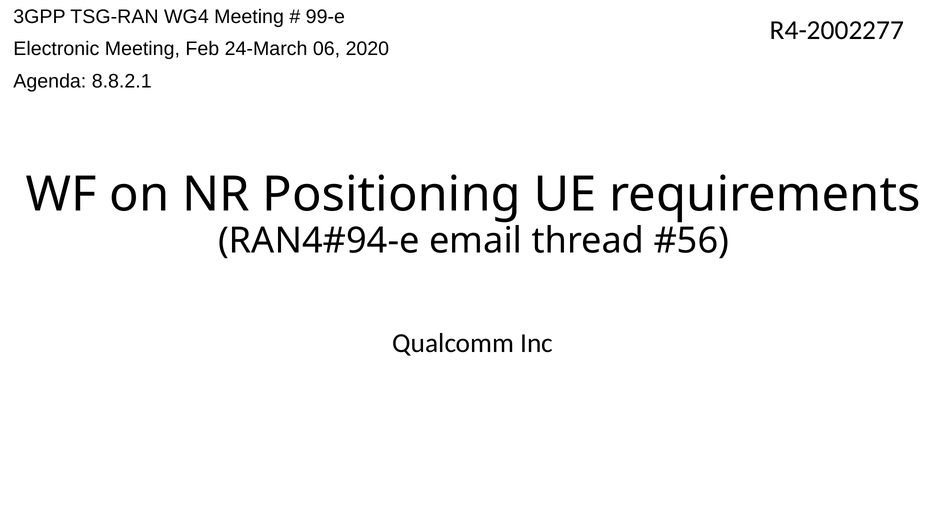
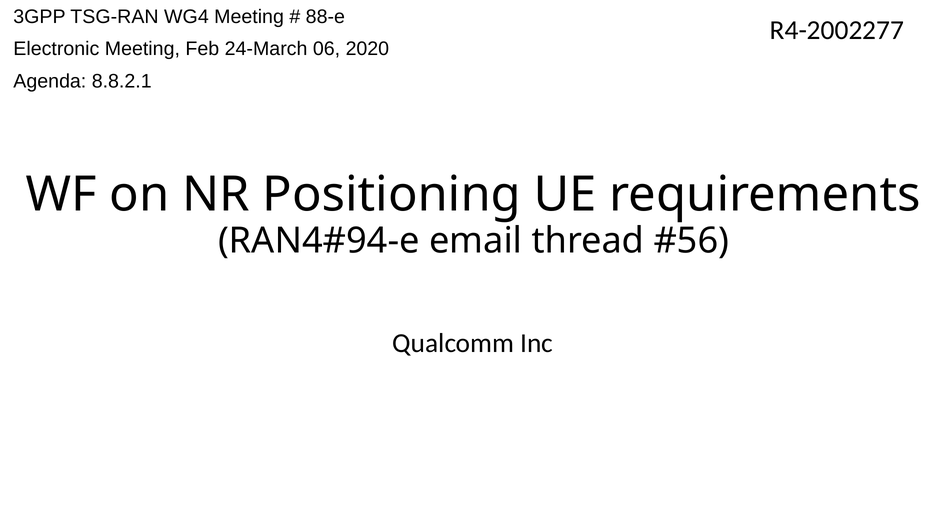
99-e: 99-e -> 88-e (325, 17)
